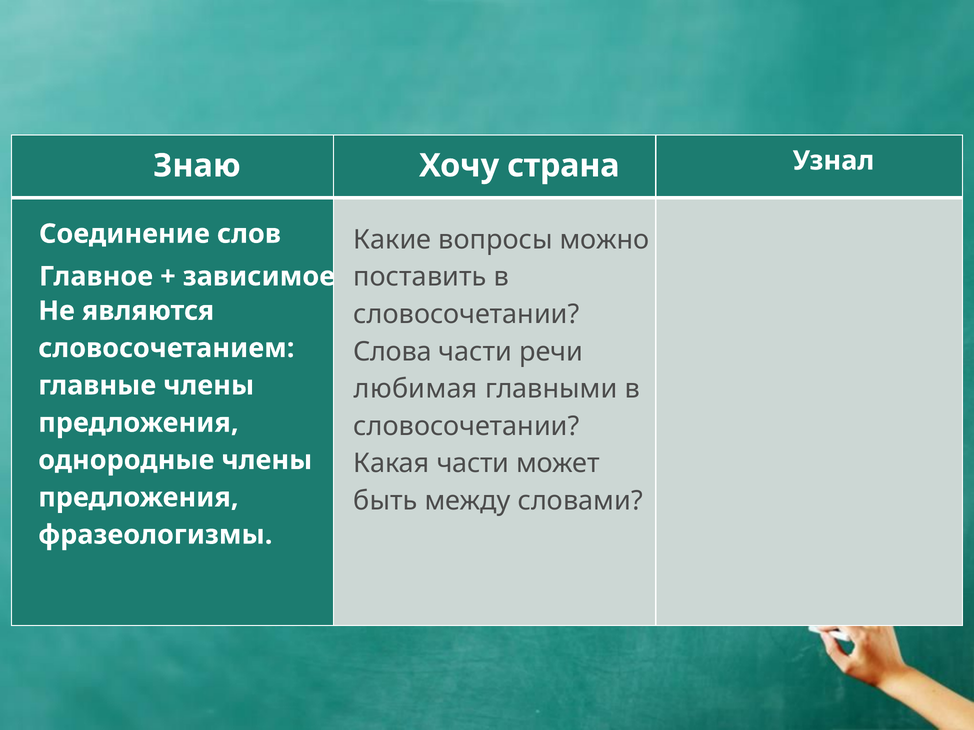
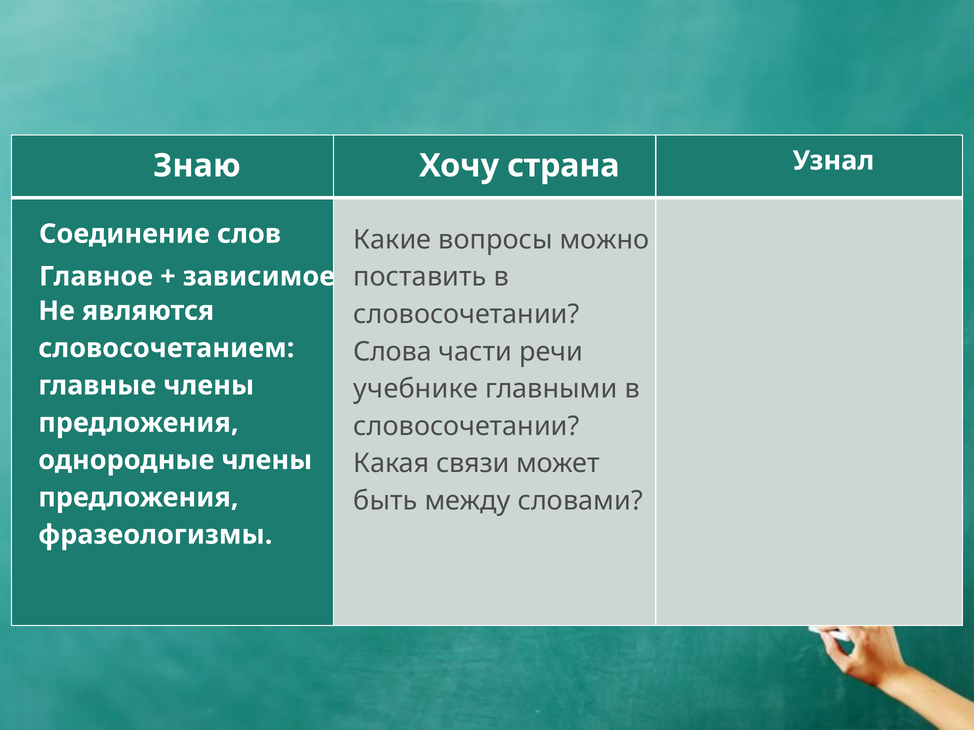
любимая: любимая -> учебнике (416, 389)
Какая части: части -> связи (473, 464)
